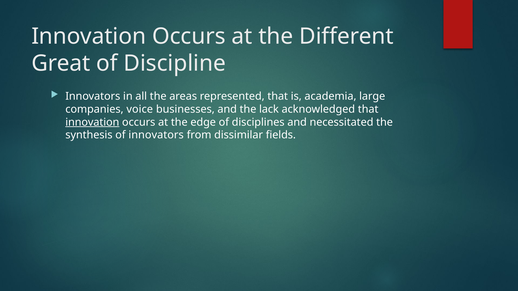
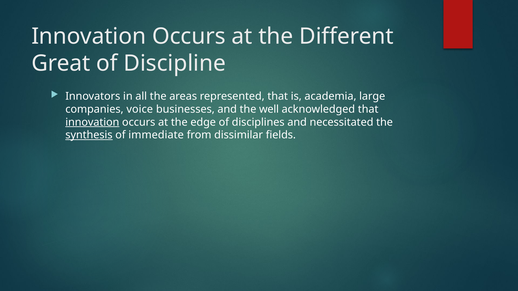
lack: lack -> well (269, 109)
synthesis underline: none -> present (89, 135)
of innovators: innovators -> immediate (156, 135)
